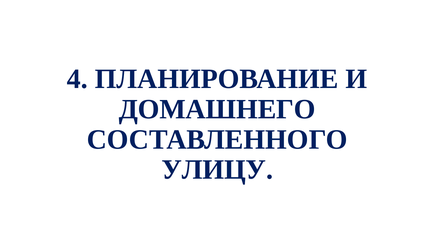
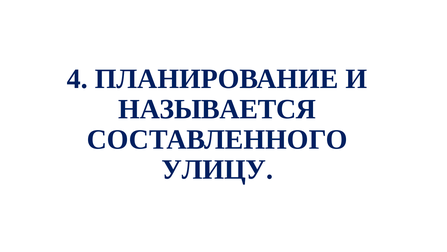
ДОМАШНЕГО: ДОМАШНЕГО -> НАЗЫВАЕТСЯ (217, 109)
